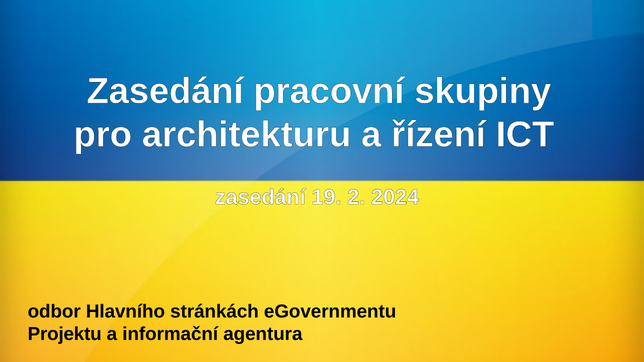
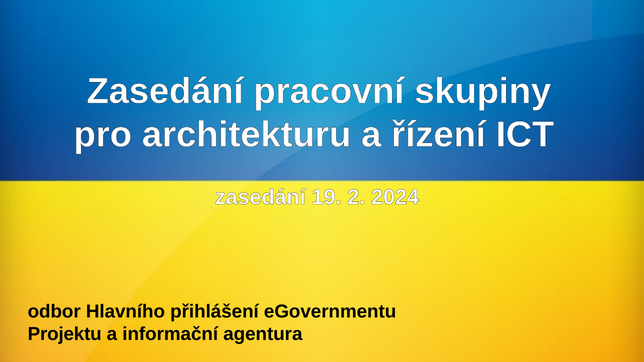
stránkách: stránkách -> přihlášení (215, 312)
